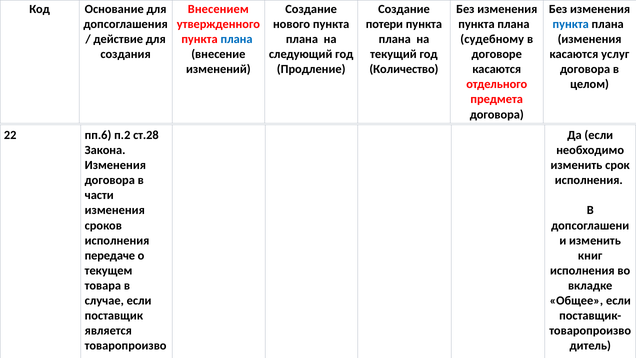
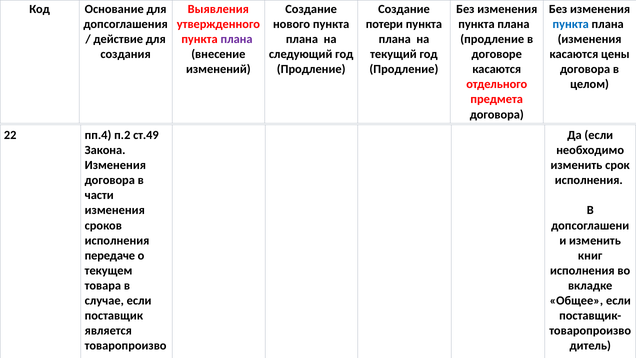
Внесением: Внесением -> Выявления (218, 9)
плана colour: blue -> purple (237, 39)
судебному: судебному -> продление (492, 39)
услуг: услуг -> цены (615, 54)
Количество: Количество -> Продление (404, 69)
пп.6: пп.6 -> пп.4 (98, 135)
ст.28: ст.28 -> ст.49 (146, 135)
